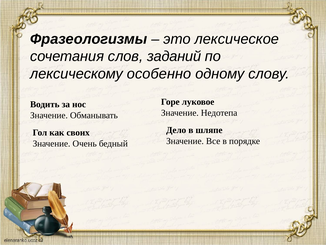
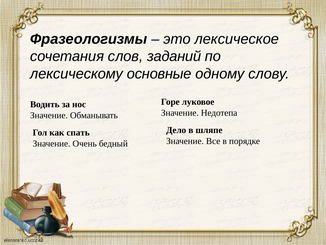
особенно: особенно -> основные (159, 74)
своих: своих -> спать (78, 132)
